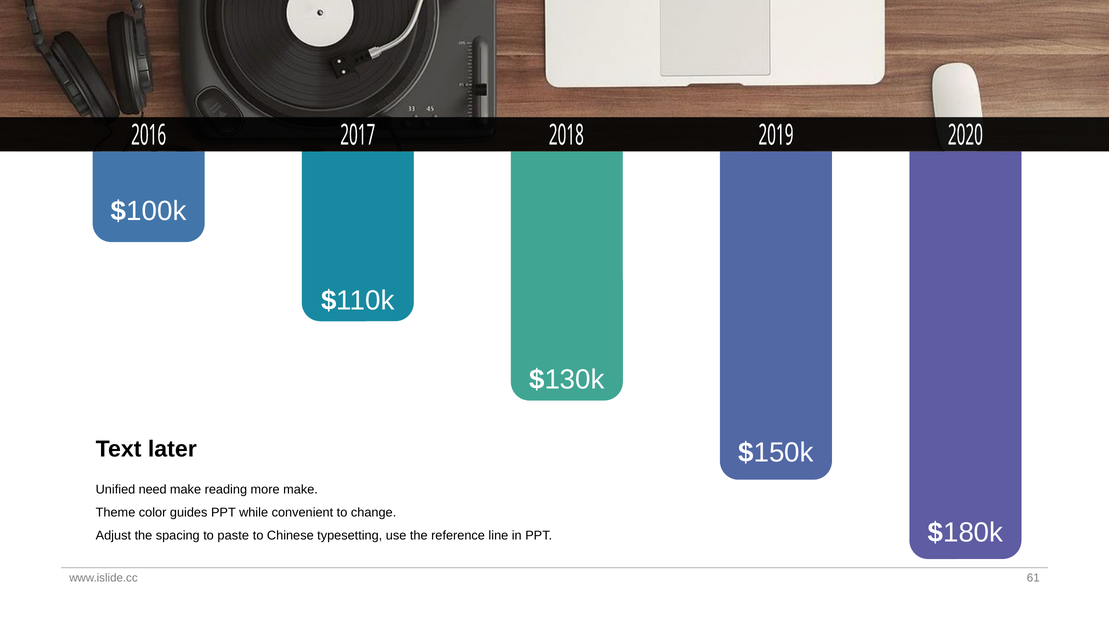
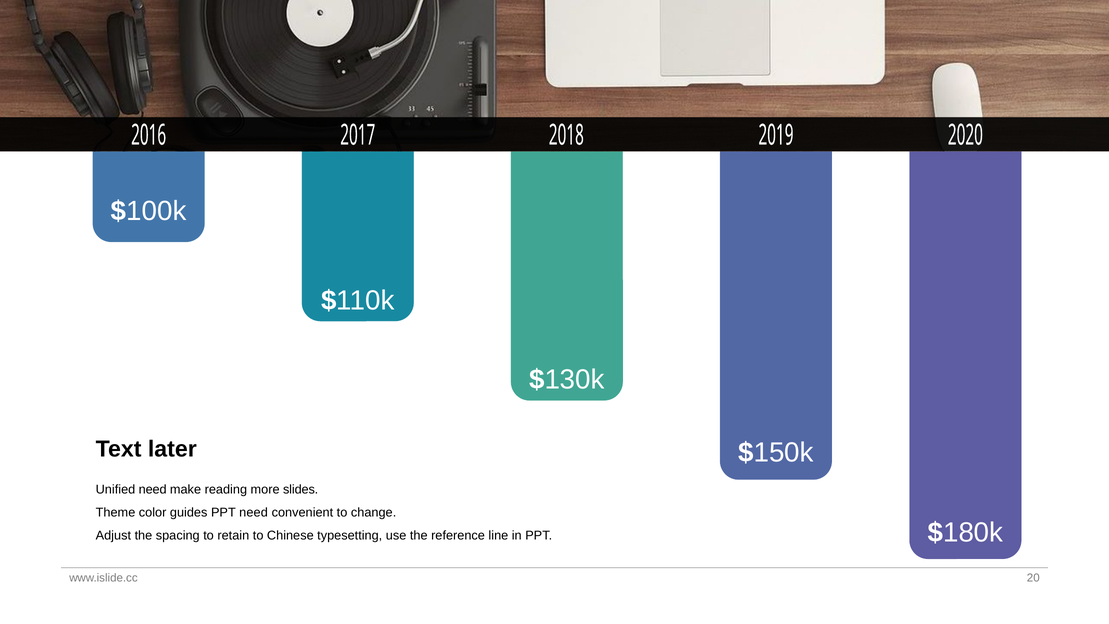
more make: make -> slides (301, 490)
PPT while: while -> need (254, 512)
paste: paste -> retain (233, 535)
61: 61 -> 20 (1033, 578)
